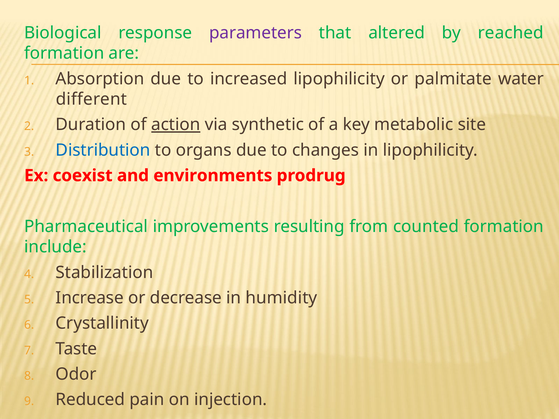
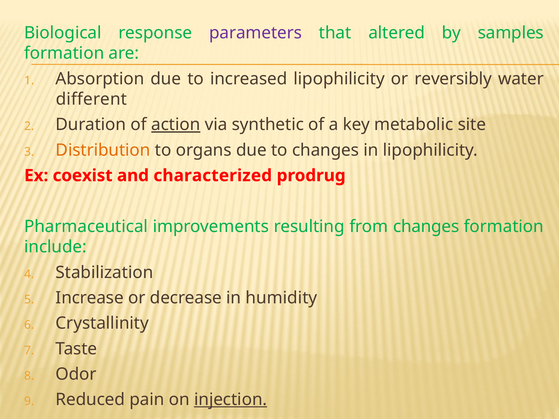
reached: reached -> samples (511, 33)
palmitate: palmitate -> reversibly (453, 79)
Distribution colour: blue -> orange (103, 150)
environments: environments -> characterized (213, 176)
from counted: counted -> changes (426, 227)
injection underline: none -> present (231, 400)
